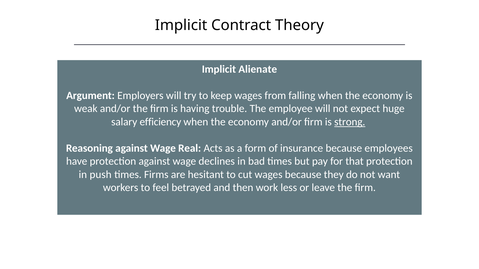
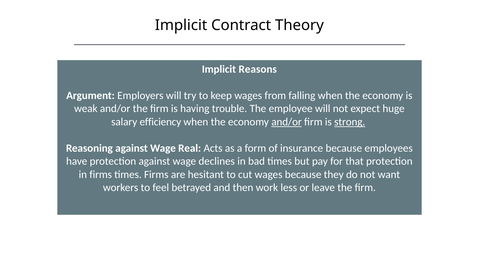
Alienate: Alienate -> Reasons (258, 69)
and/or underline: none -> present (287, 122)
in push: push -> firms (101, 175)
